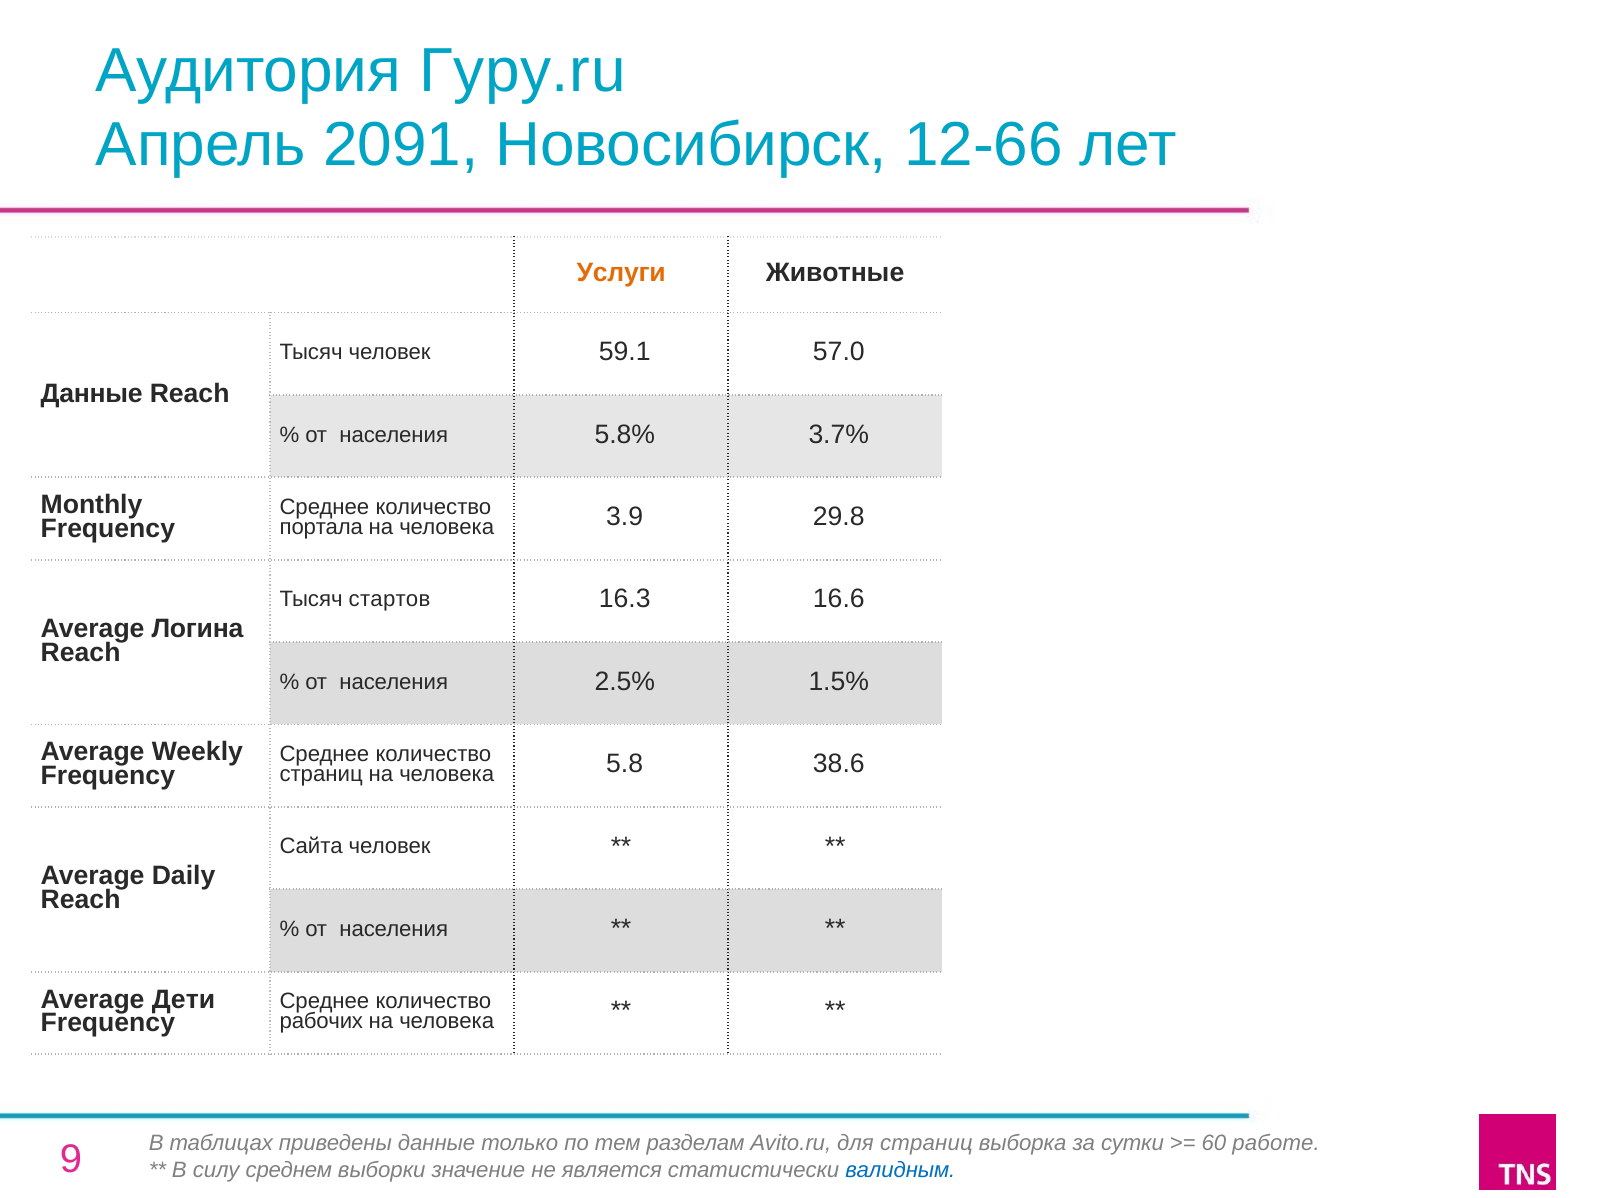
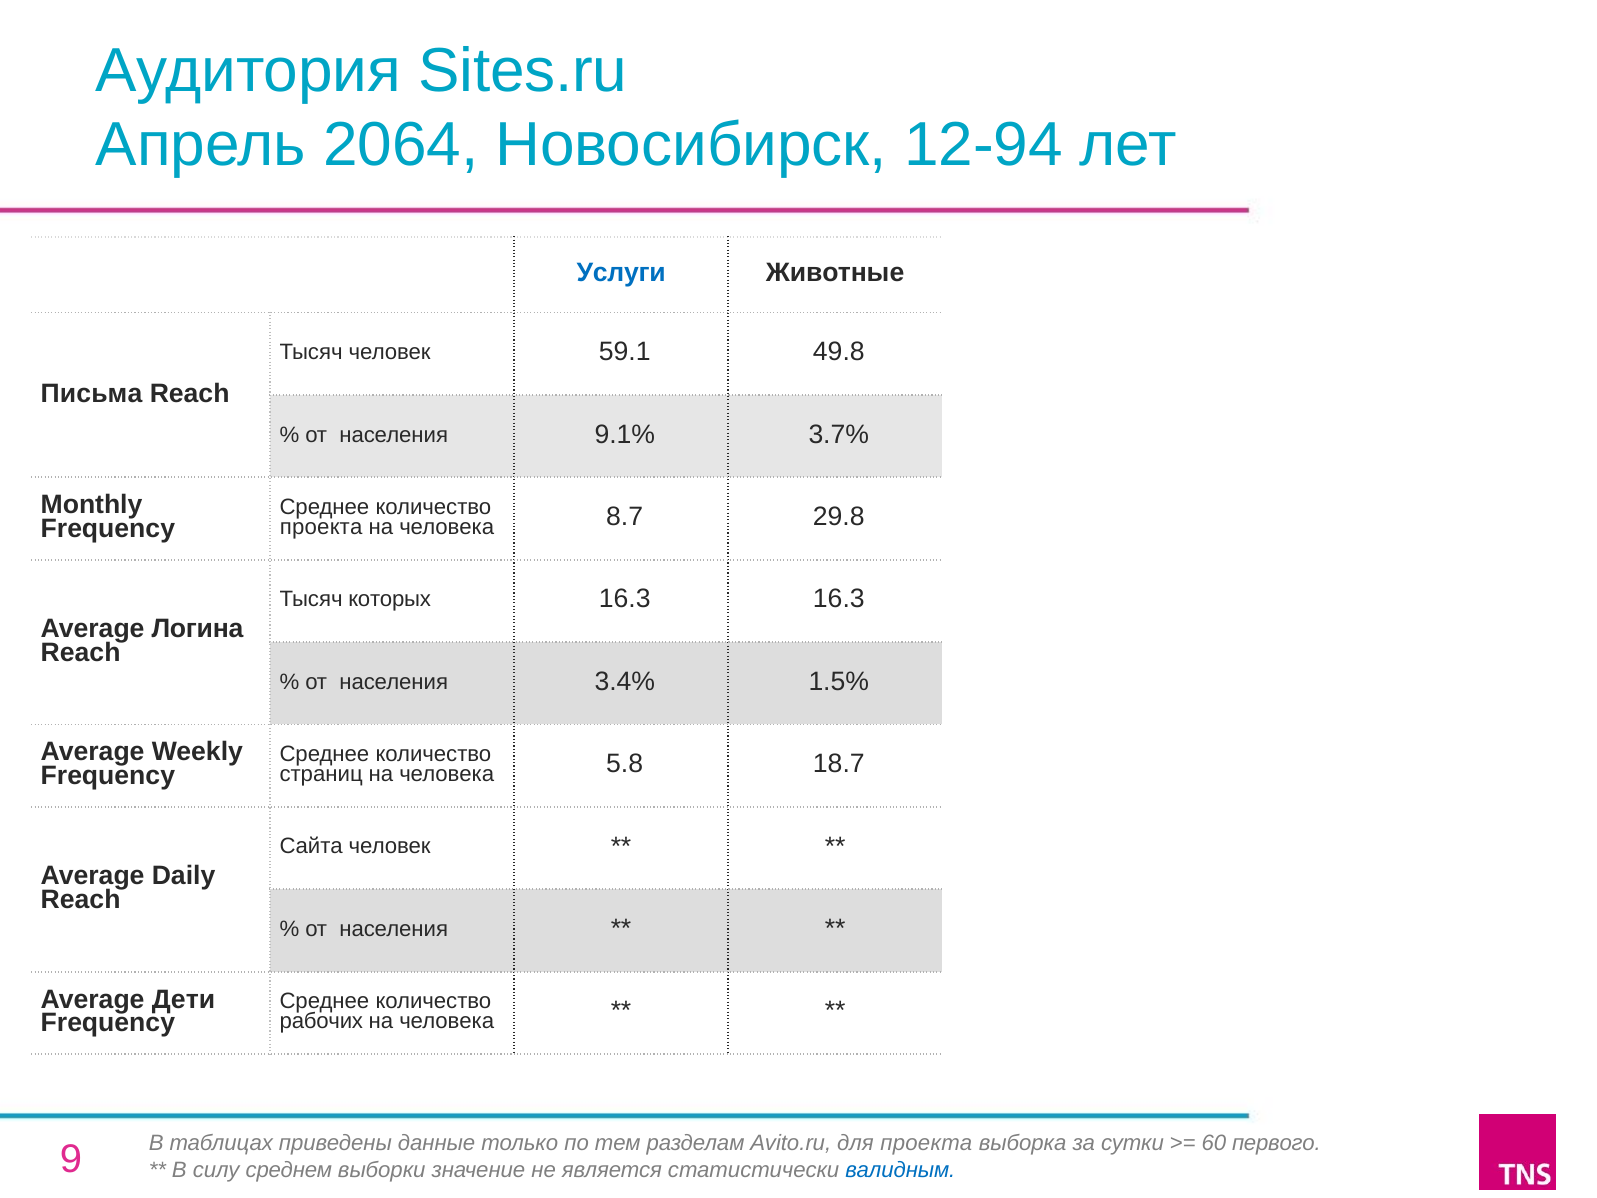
Гуру.ru: Гуру.ru -> Sites.ru (523, 71)
2091: 2091 -> 2064 (401, 145)
12-66: 12-66 -> 12-94 (983, 145)
Услуги colour: orange -> blue (621, 273)
57.0: 57.0 -> 49.8 (839, 352)
Данные: Данные -> Письма (92, 393)
5.8%: 5.8% -> 9.1% (625, 434)
портала: портала -> проекта (321, 527)
3.9: 3.9 -> 8.7 (625, 517)
стартов: стартов -> которых (390, 599)
16.3 16.6: 16.6 -> 16.3 (839, 599)
2.5%: 2.5% -> 3.4% (625, 681)
38.6: 38.6 -> 18.7 (839, 764)
для страниц: страниц -> проекта (926, 1143)
работе: работе -> первого (1276, 1143)
